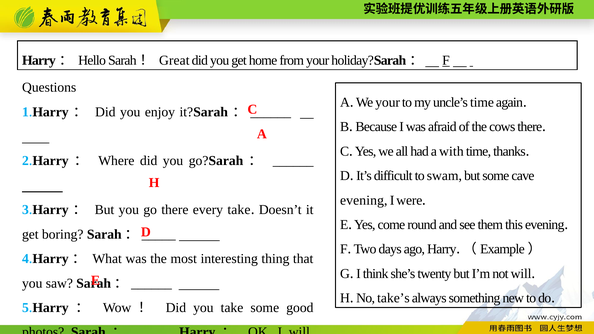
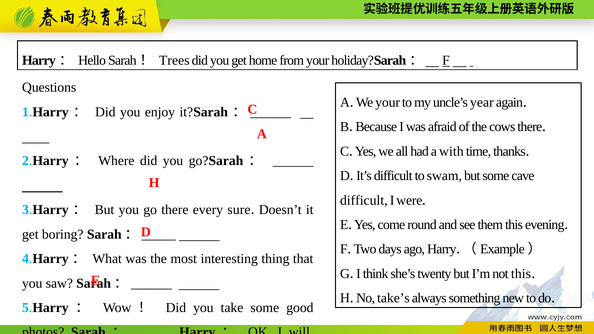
Great: Great -> Trees (174, 60)
uncle’s time: time -> year (482, 102)
evening: evening -> difficult (364, 200)
every take: take -> sure (239, 210)
not will: will -> this (521, 274)
